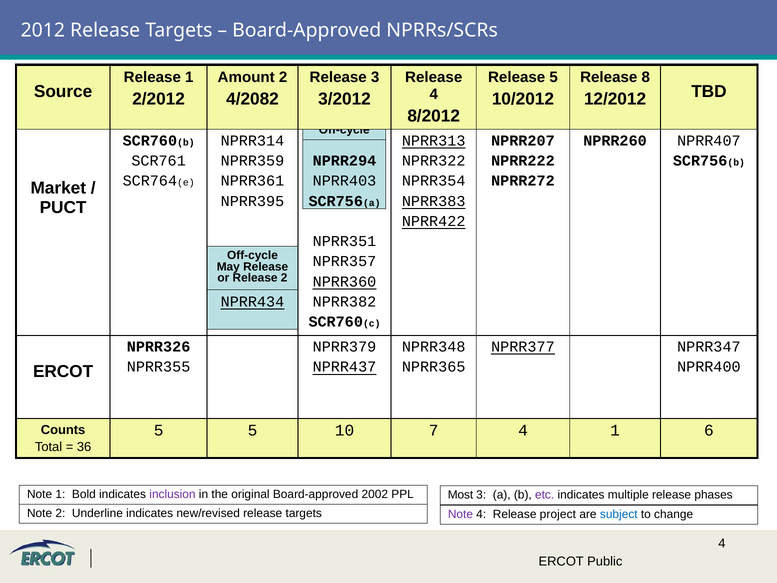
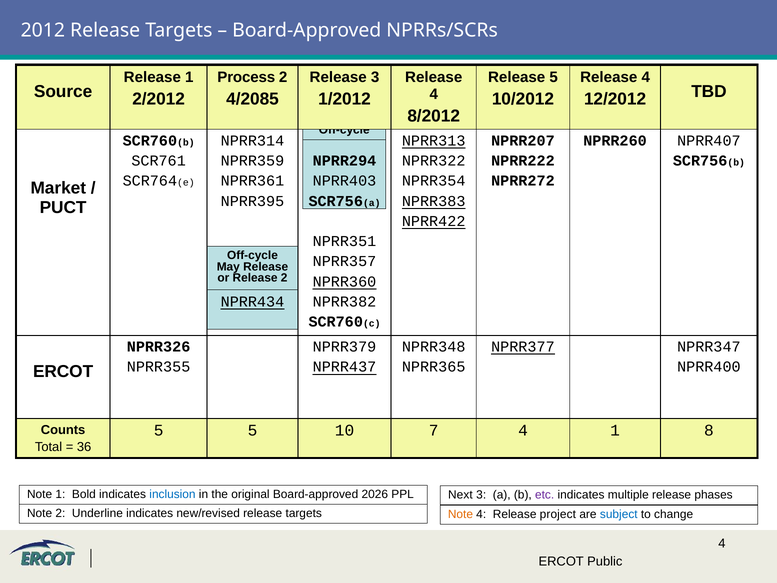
Amount: Amount -> Process (246, 77)
8: 8 -> 4 (646, 77)
4/2082: 4/2082 -> 4/2085 (253, 99)
3/2012: 3/2012 -> 1/2012 (345, 99)
6: 6 -> 8 (709, 430)
inclusion colour: purple -> blue (172, 494)
2002: 2002 -> 2026 (375, 494)
Most: Most -> Next (460, 495)
Note colour: purple -> orange (460, 514)
